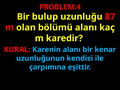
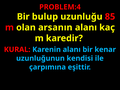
87: 87 -> 85 (110, 17)
bölümü: bölümü -> arsanın (55, 27)
